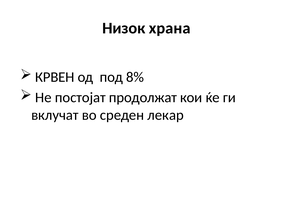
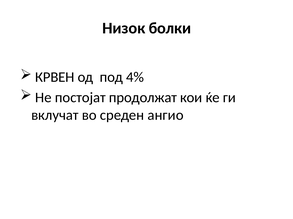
храна: храна -> болки (170, 28)
8%: 8% -> 4% (135, 77)
лекар: лекар -> ангио (166, 115)
